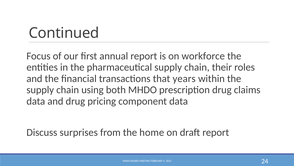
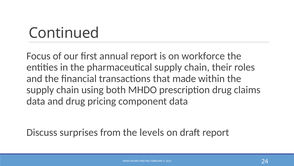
years: years -> made (184, 78)
home: home -> levels (152, 132)
